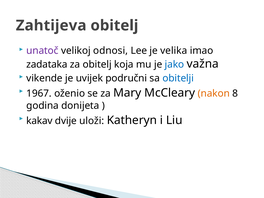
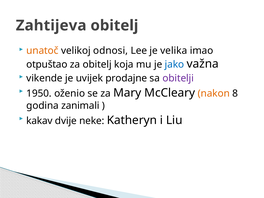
unatoč colour: purple -> orange (42, 51)
zadataka: zadataka -> otpuštao (47, 64)
područni: područni -> prodajne (126, 78)
obitelji colour: blue -> purple (178, 78)
1967: 1967 -> 1950 (39, 93)
donijeta: donijeta -> zanimali (80, 106)
uloži: uloži -> neke (92, 121)
